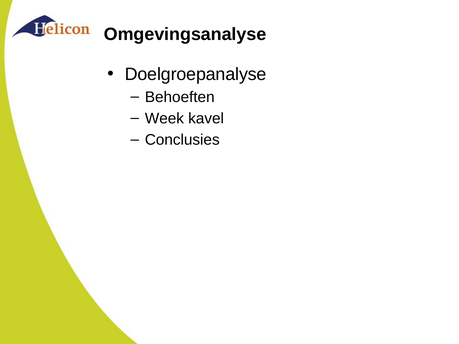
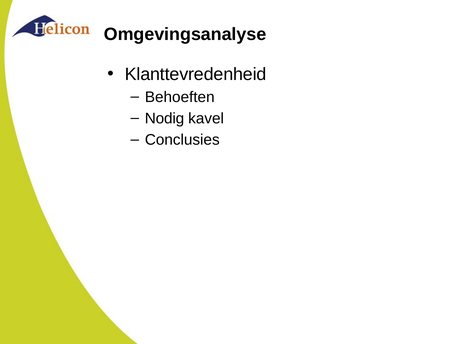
Doelgroepanalyse: Doelgroepanalyse -> Klanttevredenheid (196, 74)
Week: Week -> Nodig (165, 119)
